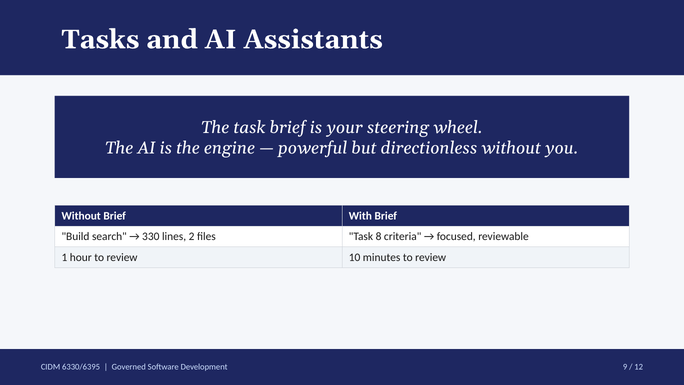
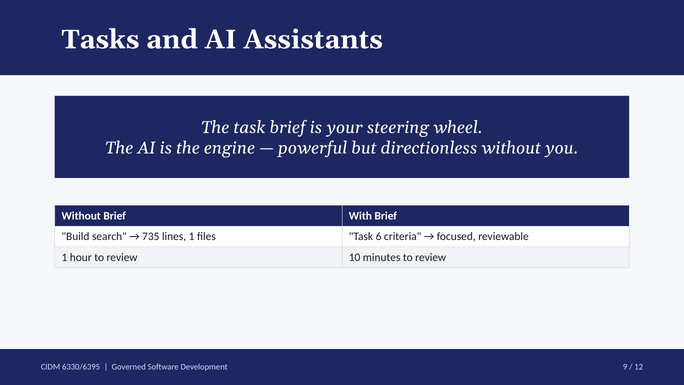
330: 330 -> 735 (151, 236)
lines 2: 2 -> 1 (192, 236)
8: 8 -> 6 (379, 236)
